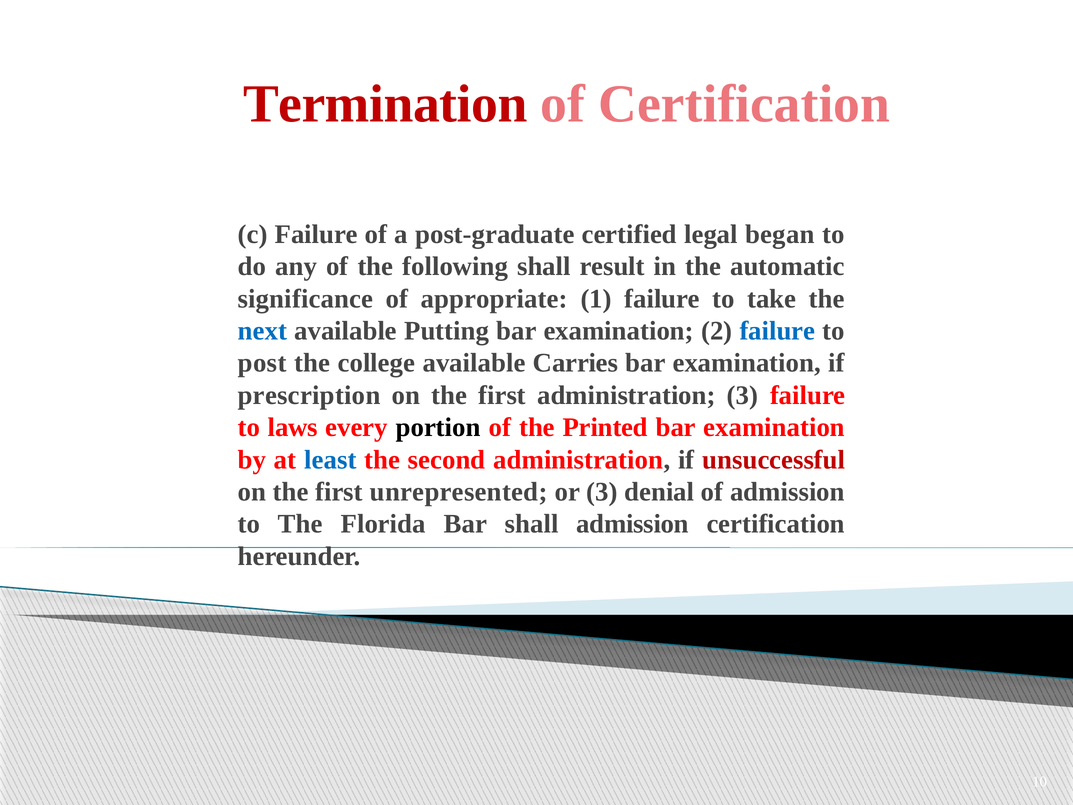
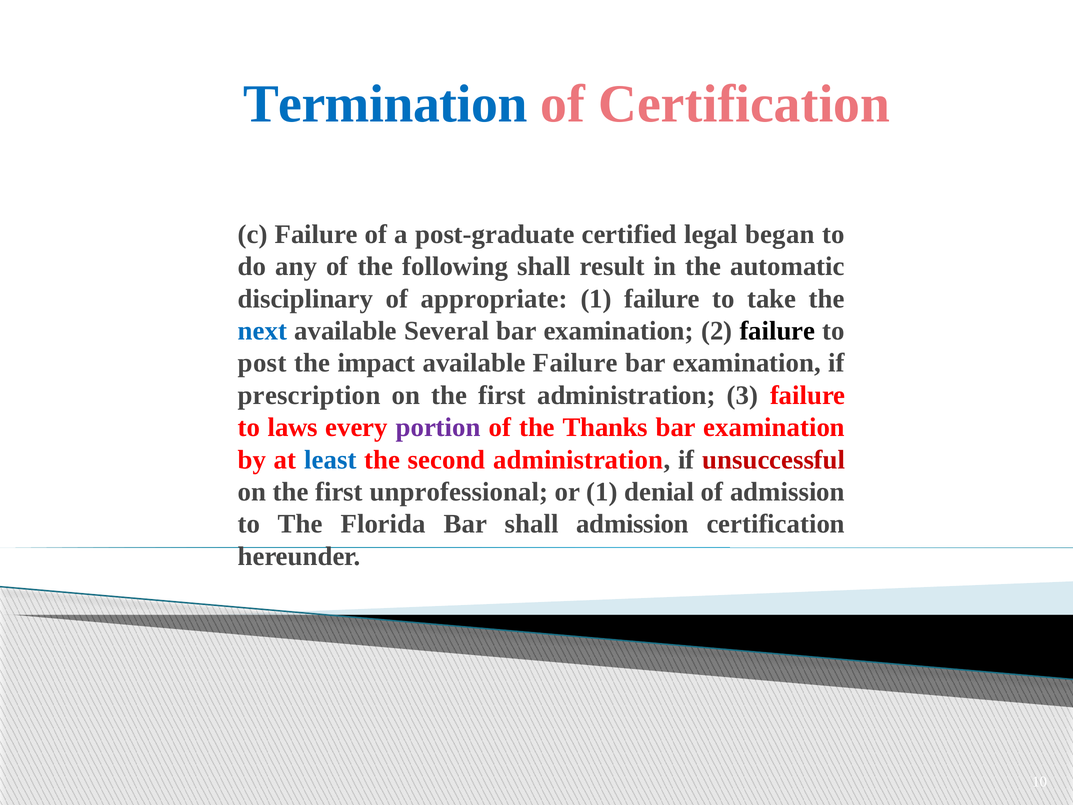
Termination colour: red -> blue (385, 104)
significance: significance -> disciplinary (305, 299)
Putting: Putting -> Several (447, 331)
failure colour: blue -> black (777, 331)
college: college -> impact (377, 363)
available Carries: Carries -> Failure (575, 363)
portion colour: black -> purple (438, 427)
Printed: Printed -> Thanks (605, 427)
unrepresented: unrepresented -> unprofessional (459, 492)
or 3: 3 -> 1 (602, 492)
